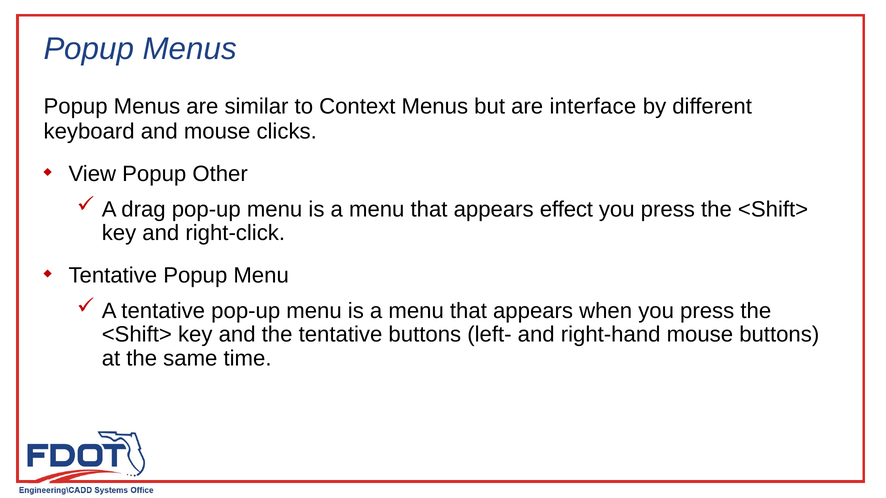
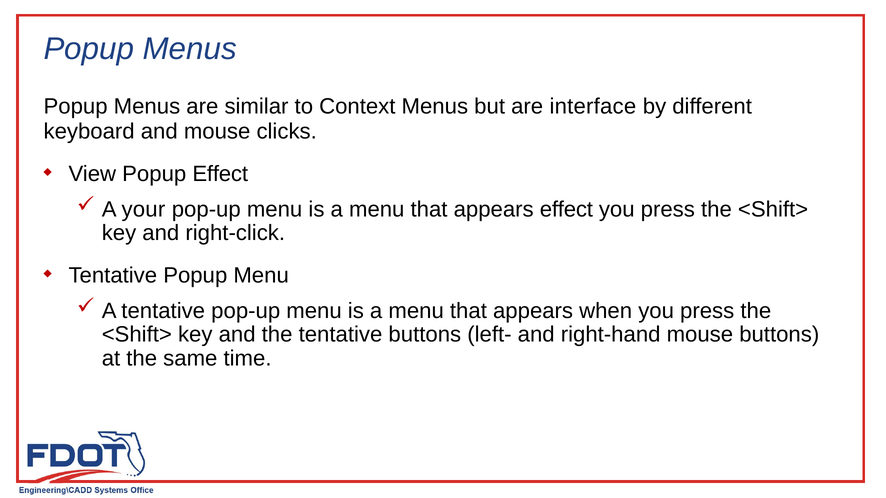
Popup Other: Other -> Effect (220, 174)
drag: drag -> your (143, 209)
